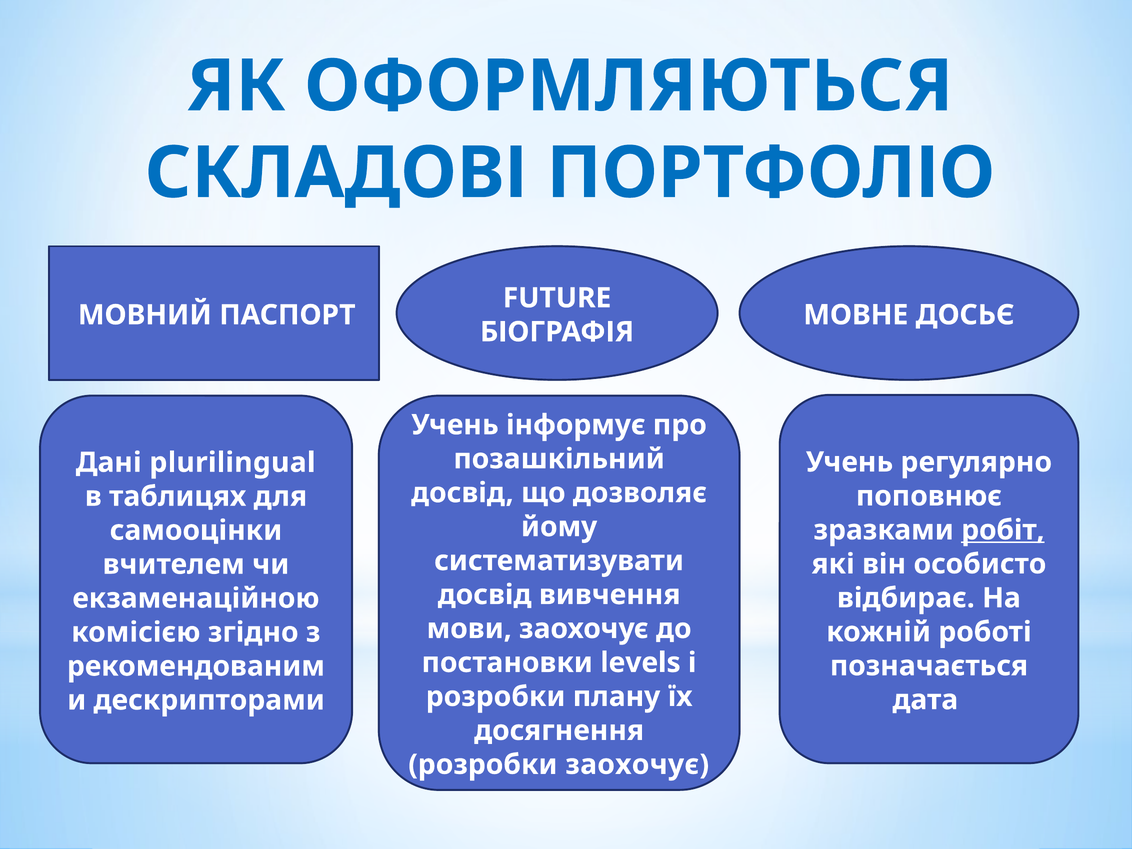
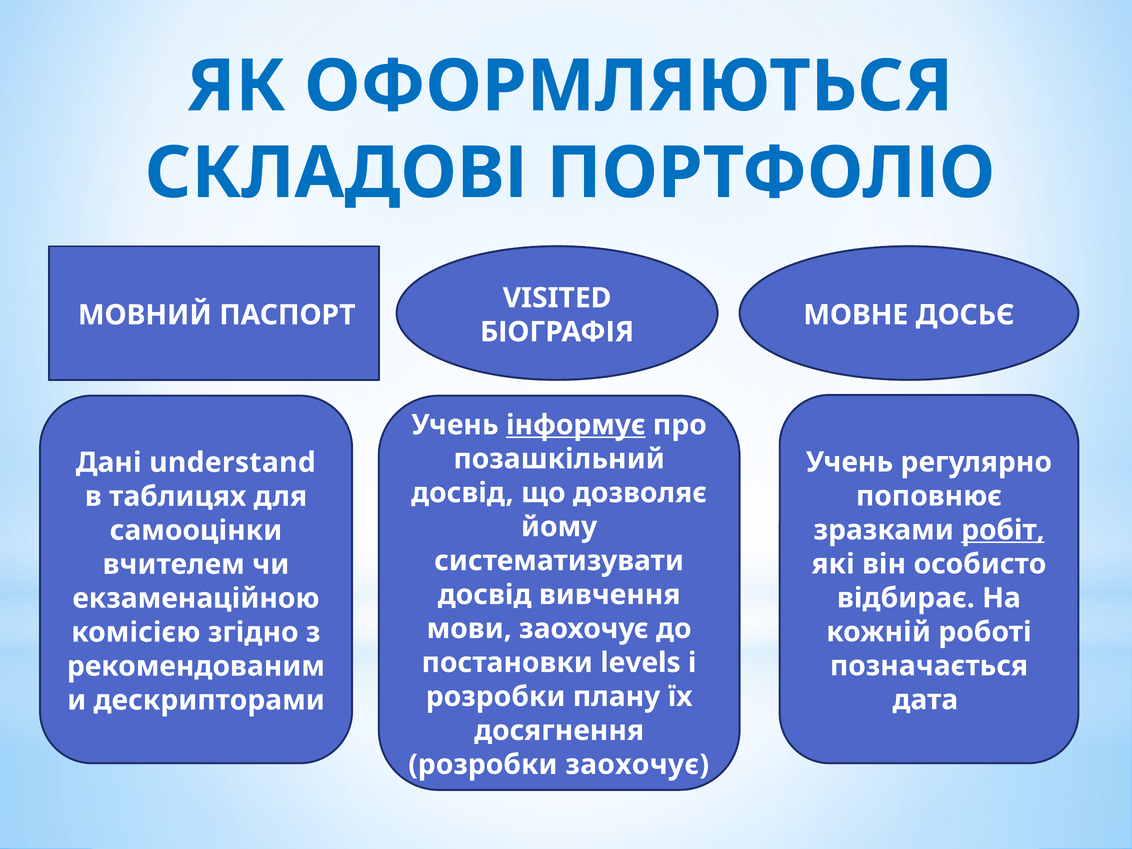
FUTURE: FUTURE -> VISITED (557, 298)
інформує underline: none -> present (576, 425)
plurilingual: plurilingual -> understand (232, 463)
